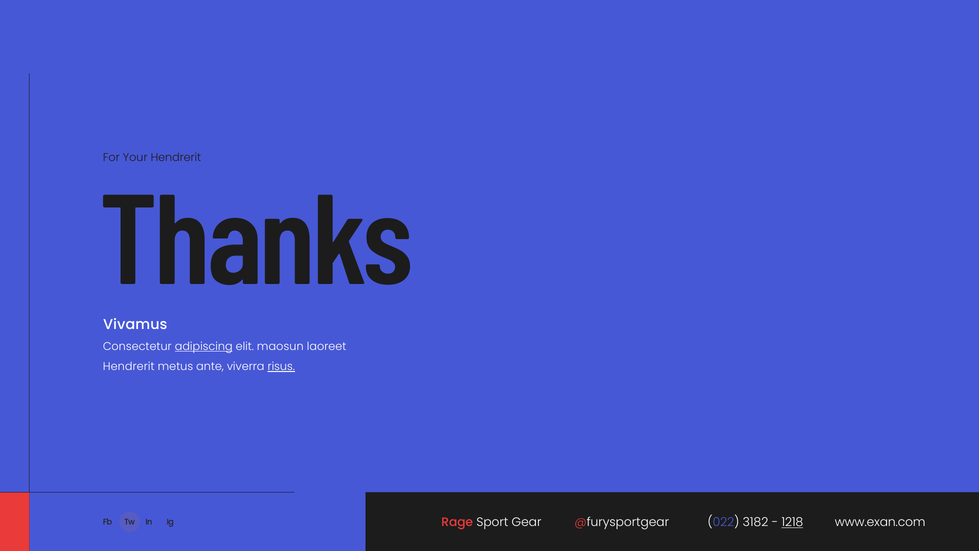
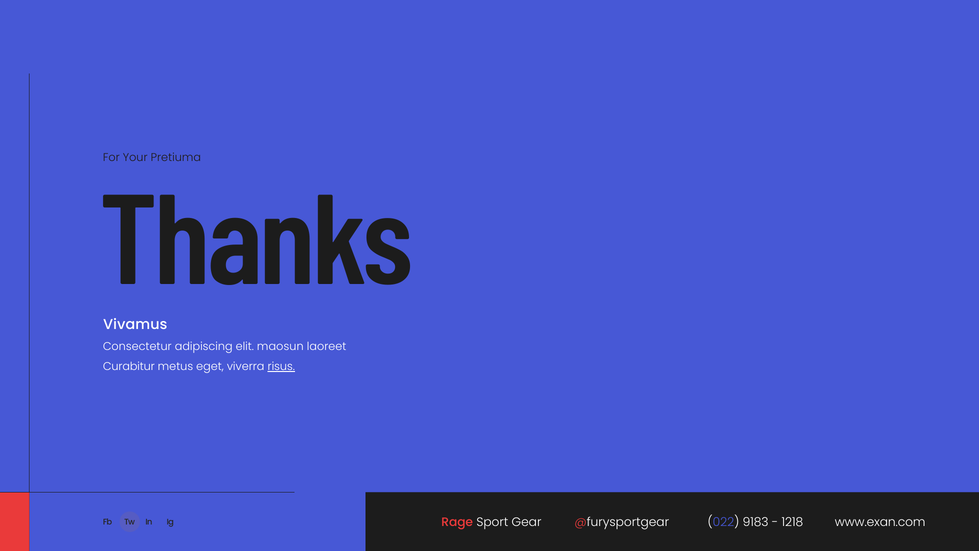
Your Hendrerit: Hendrerit -> Pretiuma (176, 157)
adipiscing underline: present -> none (204, 346)
Hendrerit: Hendrerit -> Curabitur (129, 366)
ante: ante -> eget (210, 366)
3182: 3182 -> 9183 (756, 522)
1218 underline: present -> none (792, 522)
